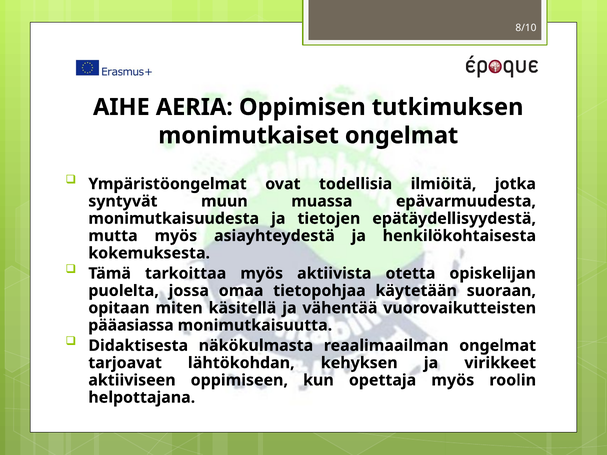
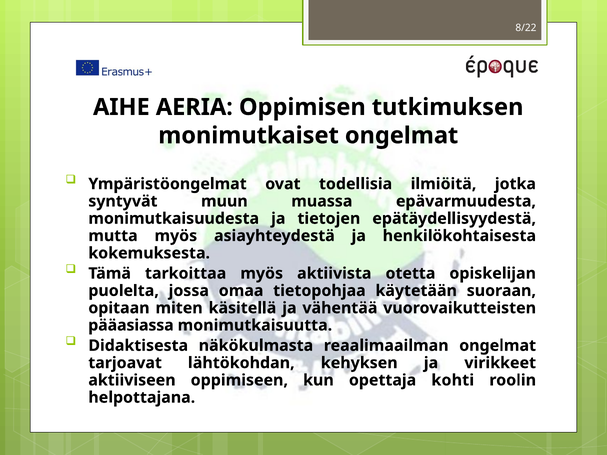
8/10: 8/10 -> 8/22 (526, 28)
opettaja myös: myös -> kohti (453, 380)
